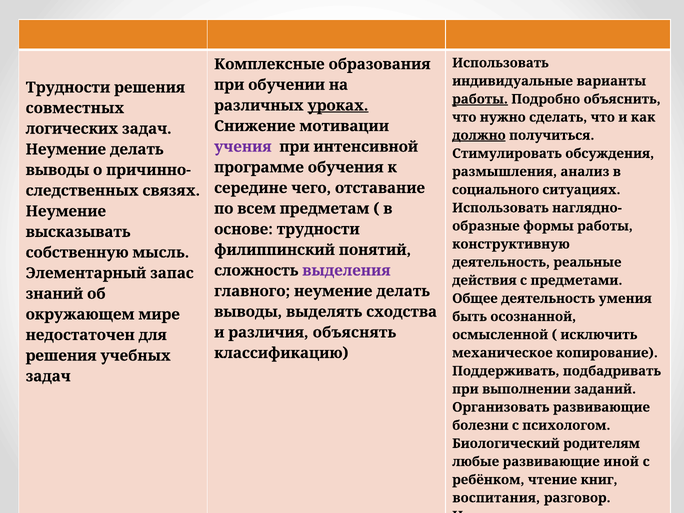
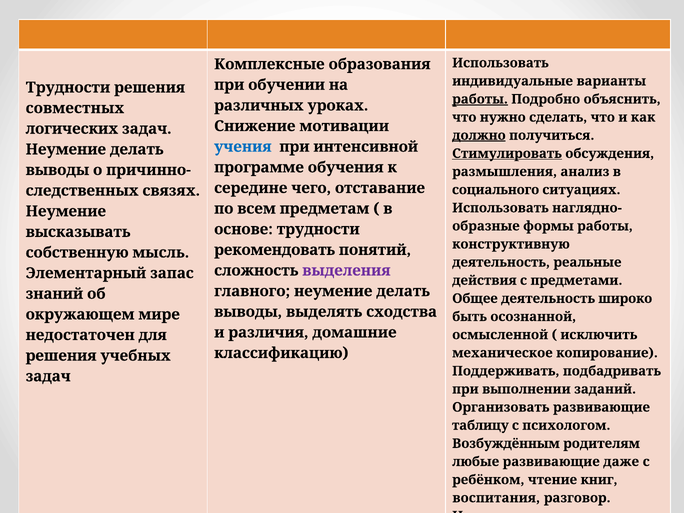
уроках underline: present -> none (338, 105)
учения colour: purple -> blue (243, 147)
Стимулировать underline: none -> present (507, 154)
филиппинский: филиппинский -> рекомендовать (275, 250)
умения: умения -> широко (625, 299)
объяснять: объяснять -> домашние (355, 332)
болезни: болезни -> таблицу (480, 425)
Биологический: Биологический -> Возбуждённым (506, 443)
иной: иной -> даже (621, 462)
